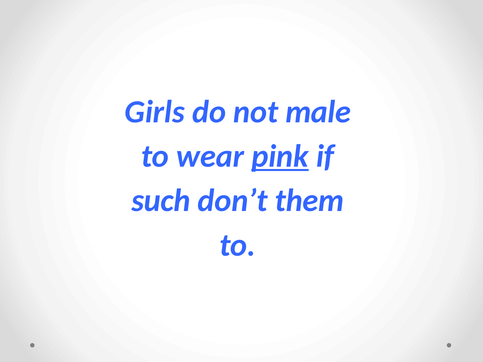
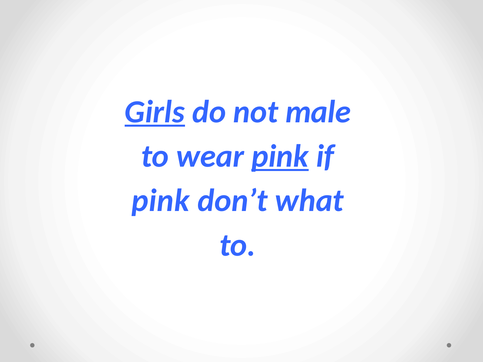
Girls underline: none -> present (155, 112)
such: such -> pink (161, 201)
them: them -> what (309, 201)
